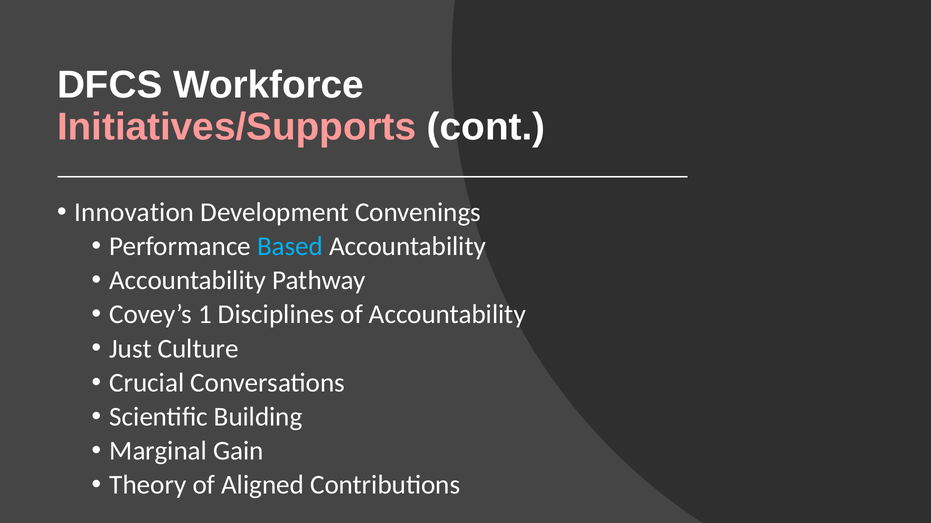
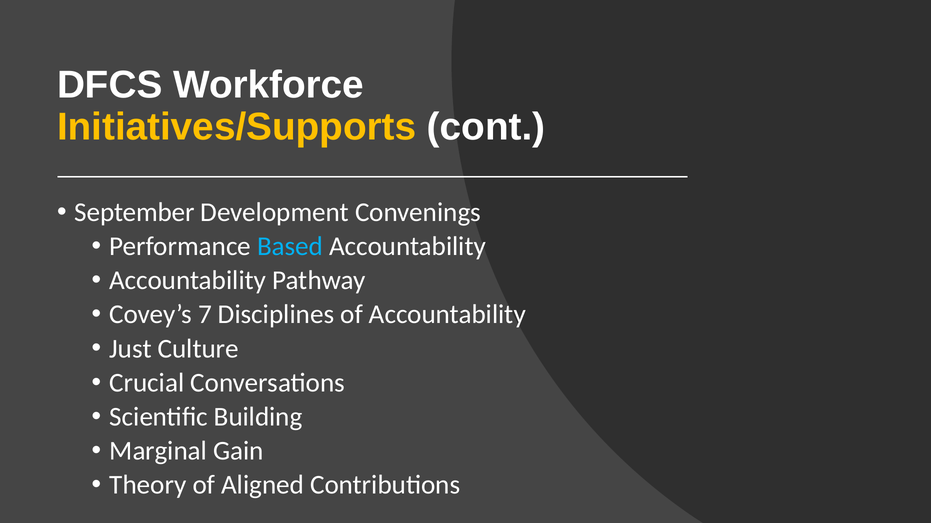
Initiatives/Supports colour: pink -> yellow (237, 127)
Innovation: Innovation -> September (135, 213)
1: 1 -> 7 (205, 315)
